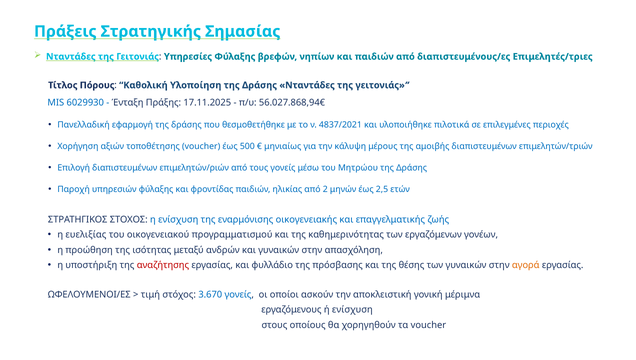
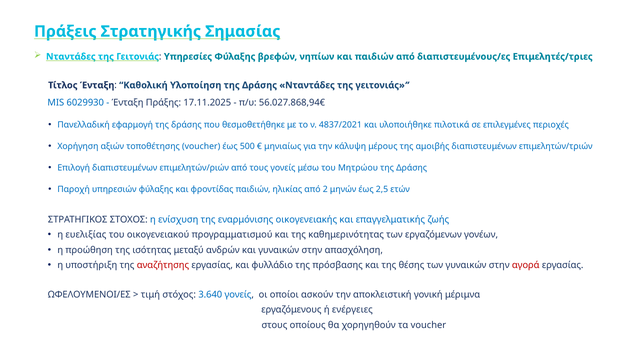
Τίτλος Πόρους: Πόρους -> Ένταξη (97, 85)
αγορά colour: orange -> red (526, 265)
3.670: 3.670 -> 3.640 (210, 295)
ή ενίσχυση: ενίσχυση -> ενέργειες (352, 310)
